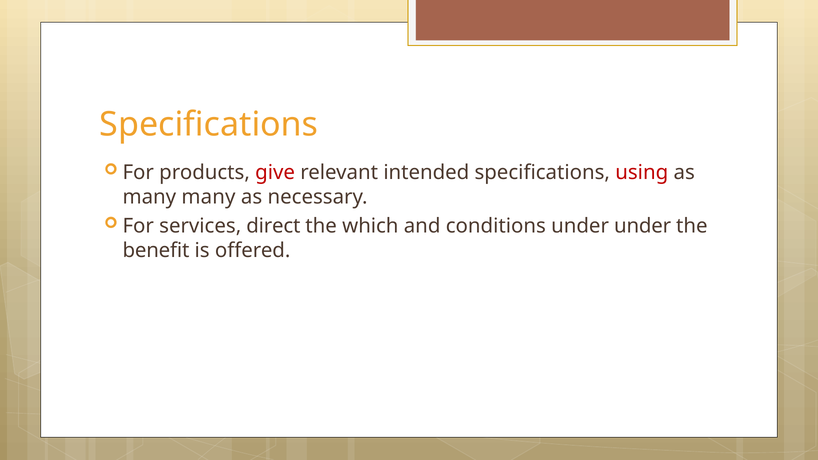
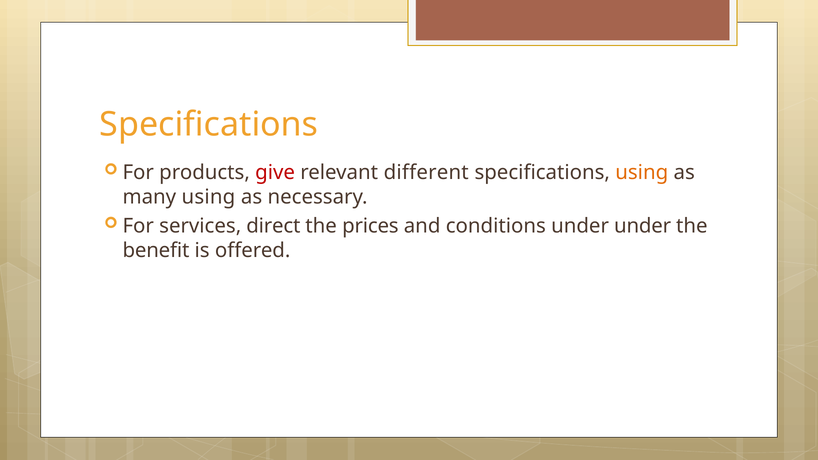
intended: intended -> different (426, 173)
using colour: red -> orange (642, 173)
many many: many -> using (208, 197)
which: which -> prices (370, 226)
